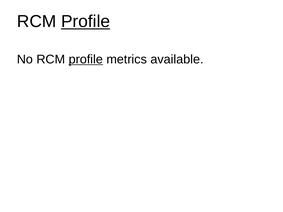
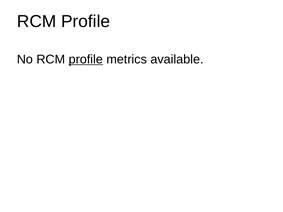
Profile underline: present -> none (86, 21)
